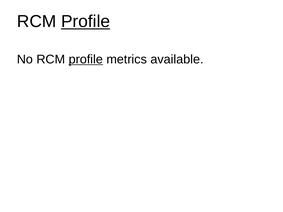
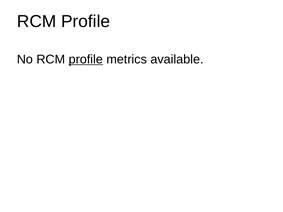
Profile underline: present -> none (86, 21)
